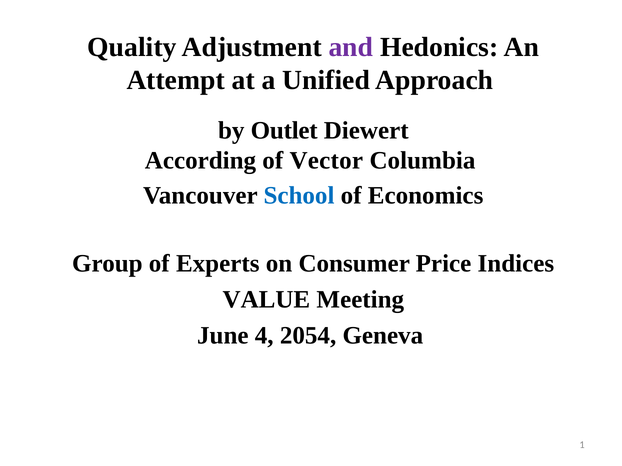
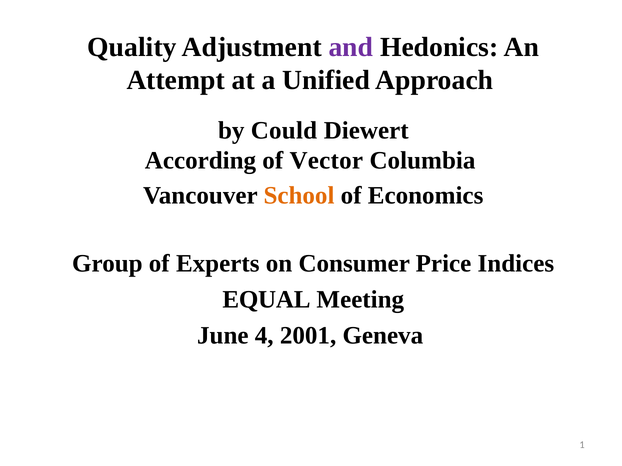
Outlet: Outlet -> Could (284, 131)
School colour: blue -> orange (299, 196)
VALUE: VALUE -> EQUAL (266, 300)
2054: 2054 -> 2001 (308, 336)
